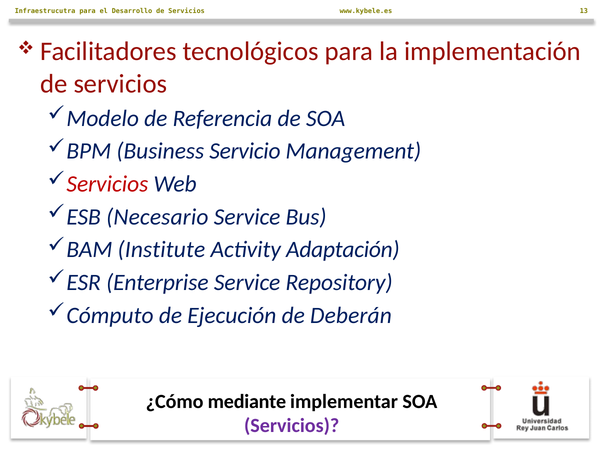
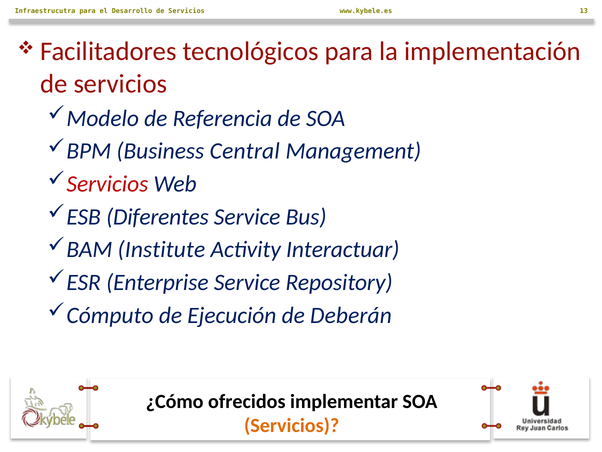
Servicio: Servicio -> Central (245, 151)
Necesario: Necesario -> Diferentes (157, 217)
Adaptación: Adaptación -> Interactuar (343, 249)
mediante: mediante -> ofrecidos (247, 401)
Servicios colour: purple -> orange (292, 425)
